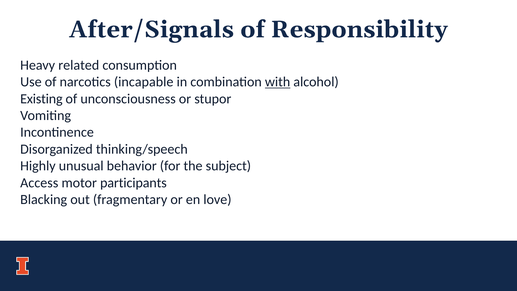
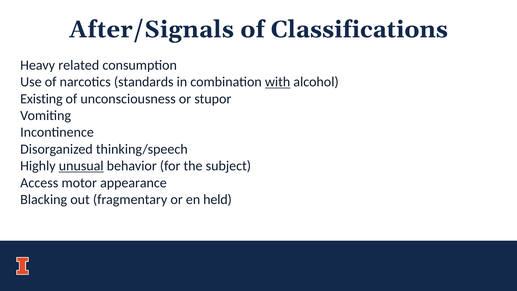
Responsibility: Responsibility -> Classifications (359, 29)
incapable: incapable -> standards (144, 82)
unusual underline: none -> present (81, 166)
participants: participants -> appearance (133, 183)
love: love -> held (218, 199)
